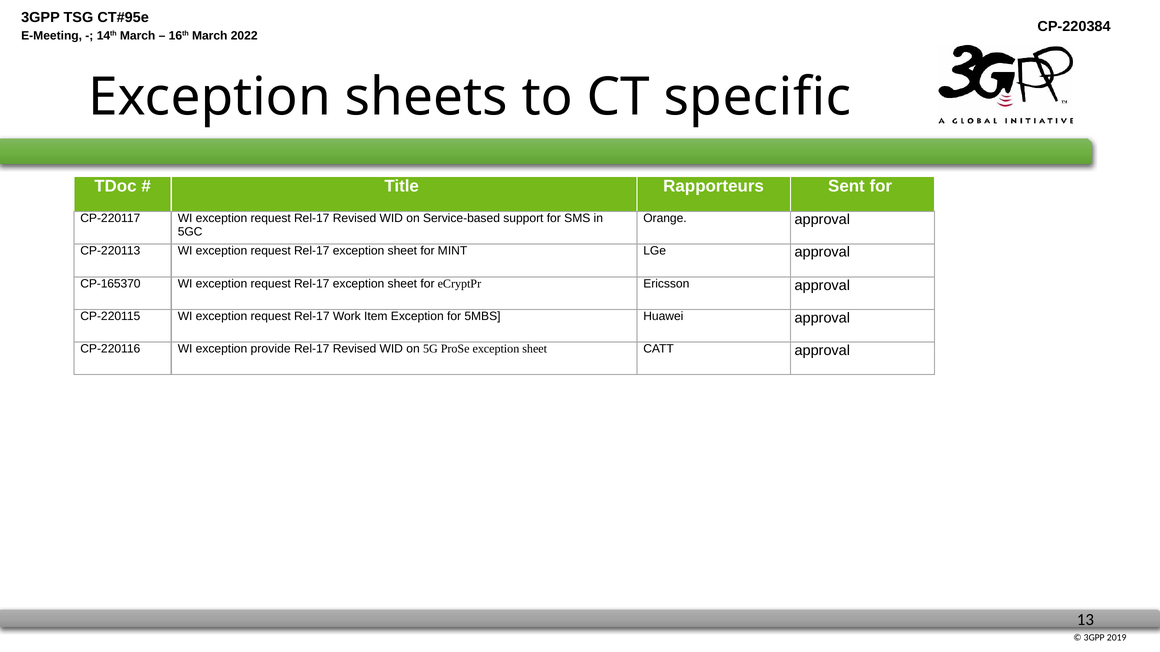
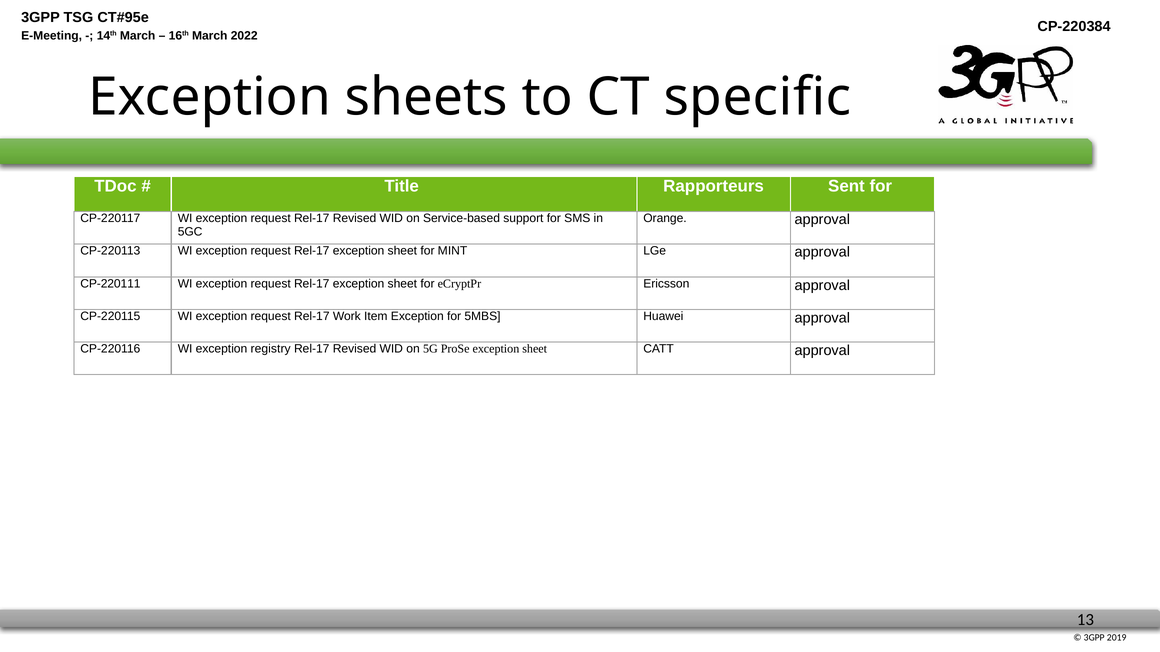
CP-165370: CP-165370 -> CP-220111 (110, 284)
provide: provide -> registry (271, 349)
